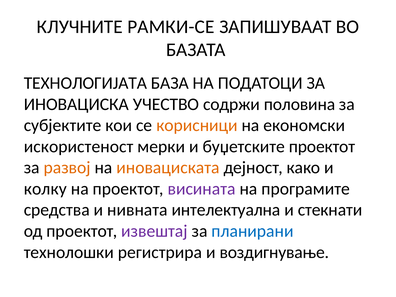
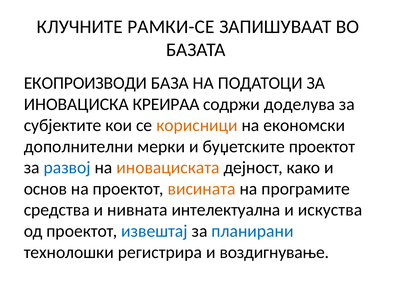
ТЕХНОЛОГИЈАТА: ТЕХНОЛОГИЈАТА -> ЕКОПРОИЗВОДИ (85, 83)
УЧЕСТВО: УЧЕСТВО -> КРЕИРАА (166, 104)
половина: половина -> доделува (299, 104)
искористеност: искористеност -> дополнителни (79, 147)
развој colour: orange -> blue (67, 168)
колку: колку -> основ (45, 189)
висината colour: purple -> orange (202, 189)
стекнати: стекнати -> искуства (330, 210)
извештај colour: purple -> blue (154, 231)
